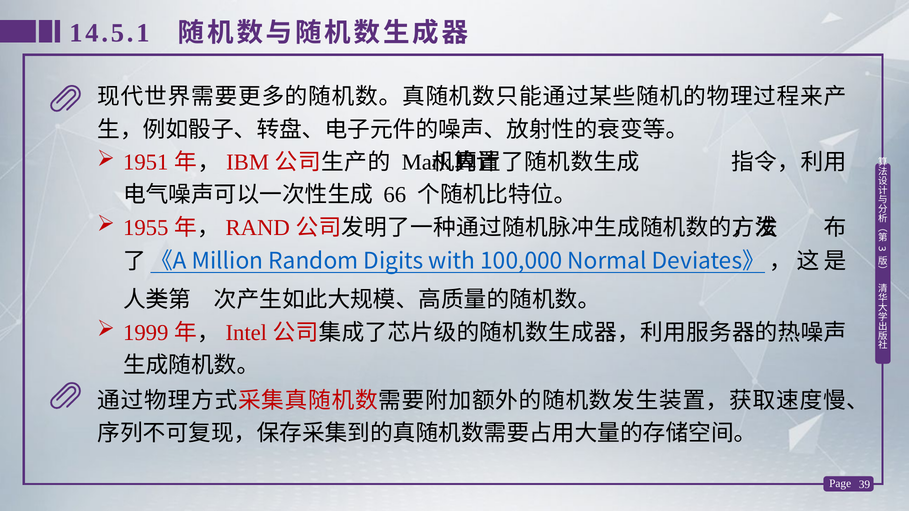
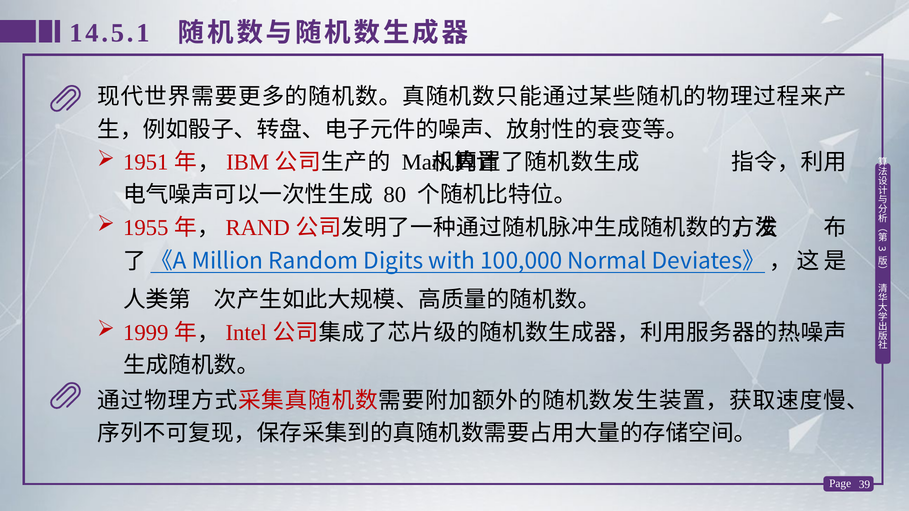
66: 66 -> 80 (395, 195)
